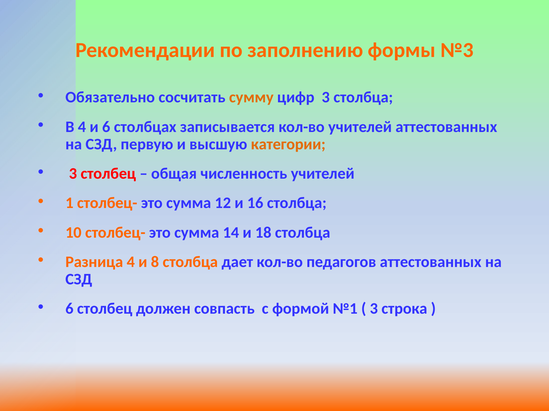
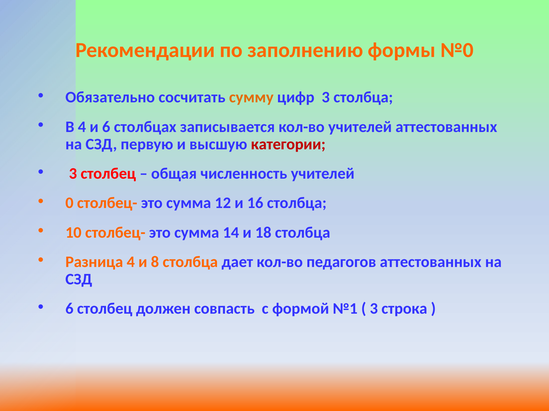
№3: №3 -> №0 (457, 50)
категории colour: orange -> red (288, 145)
1: 1 -> 0 (69, 203)
